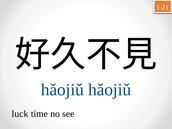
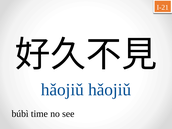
luck: luck -> búbì (20, 114)
